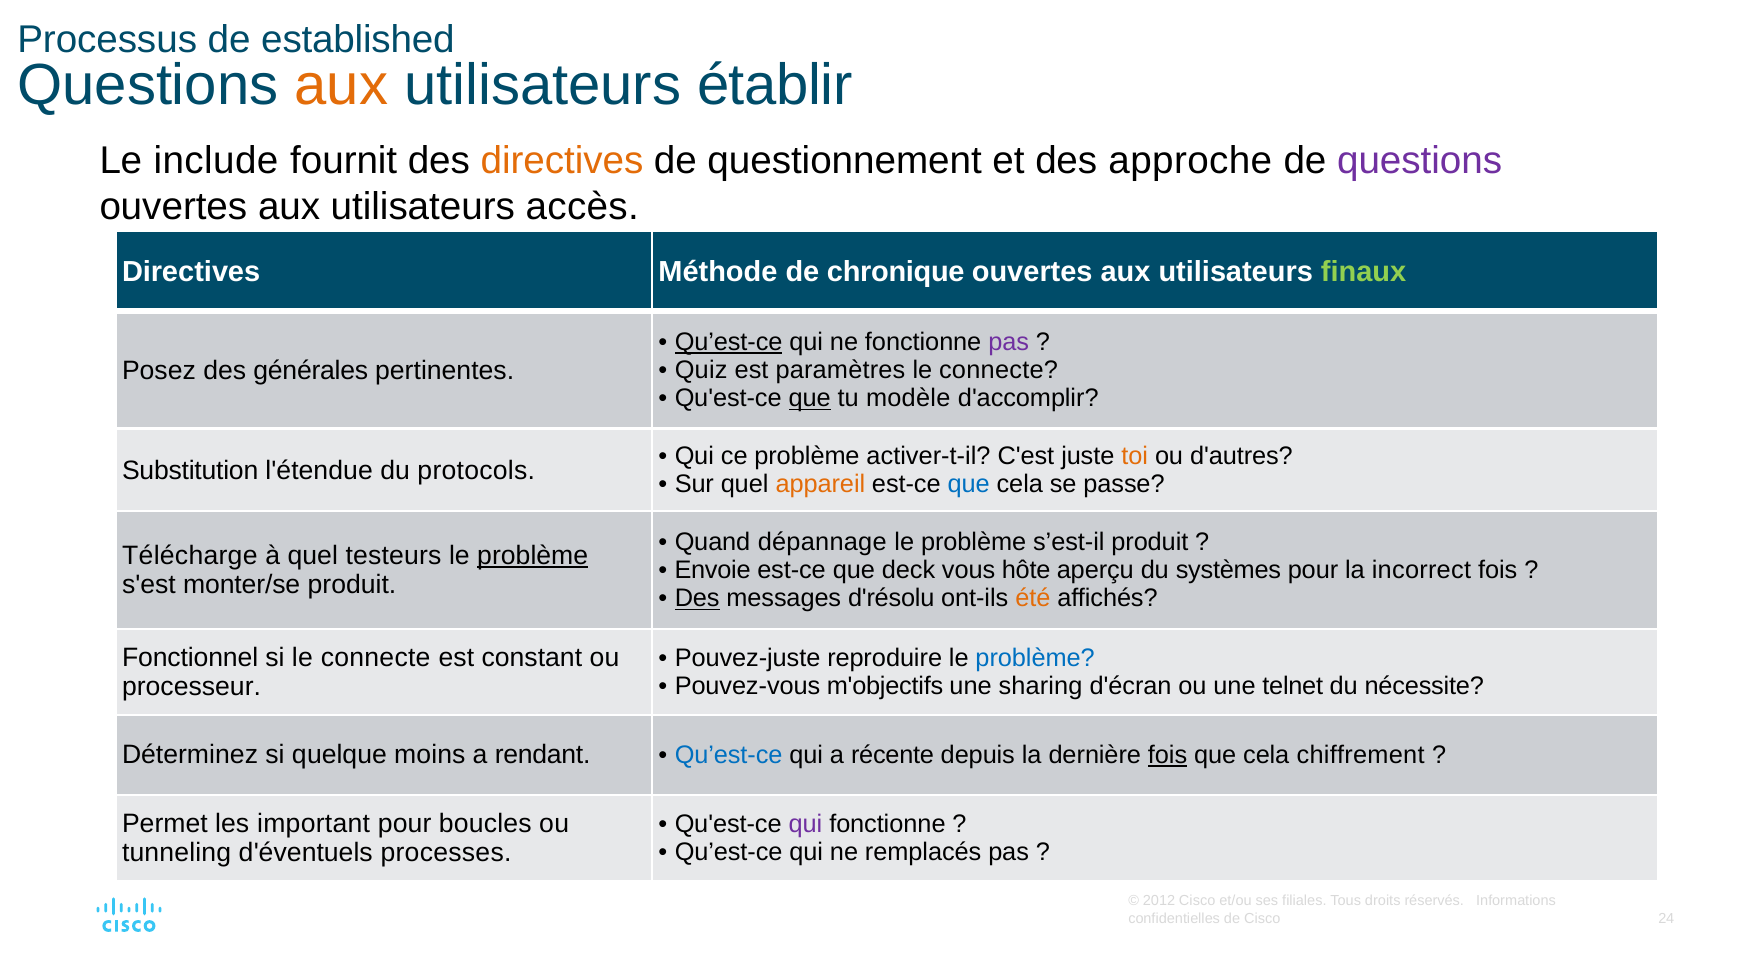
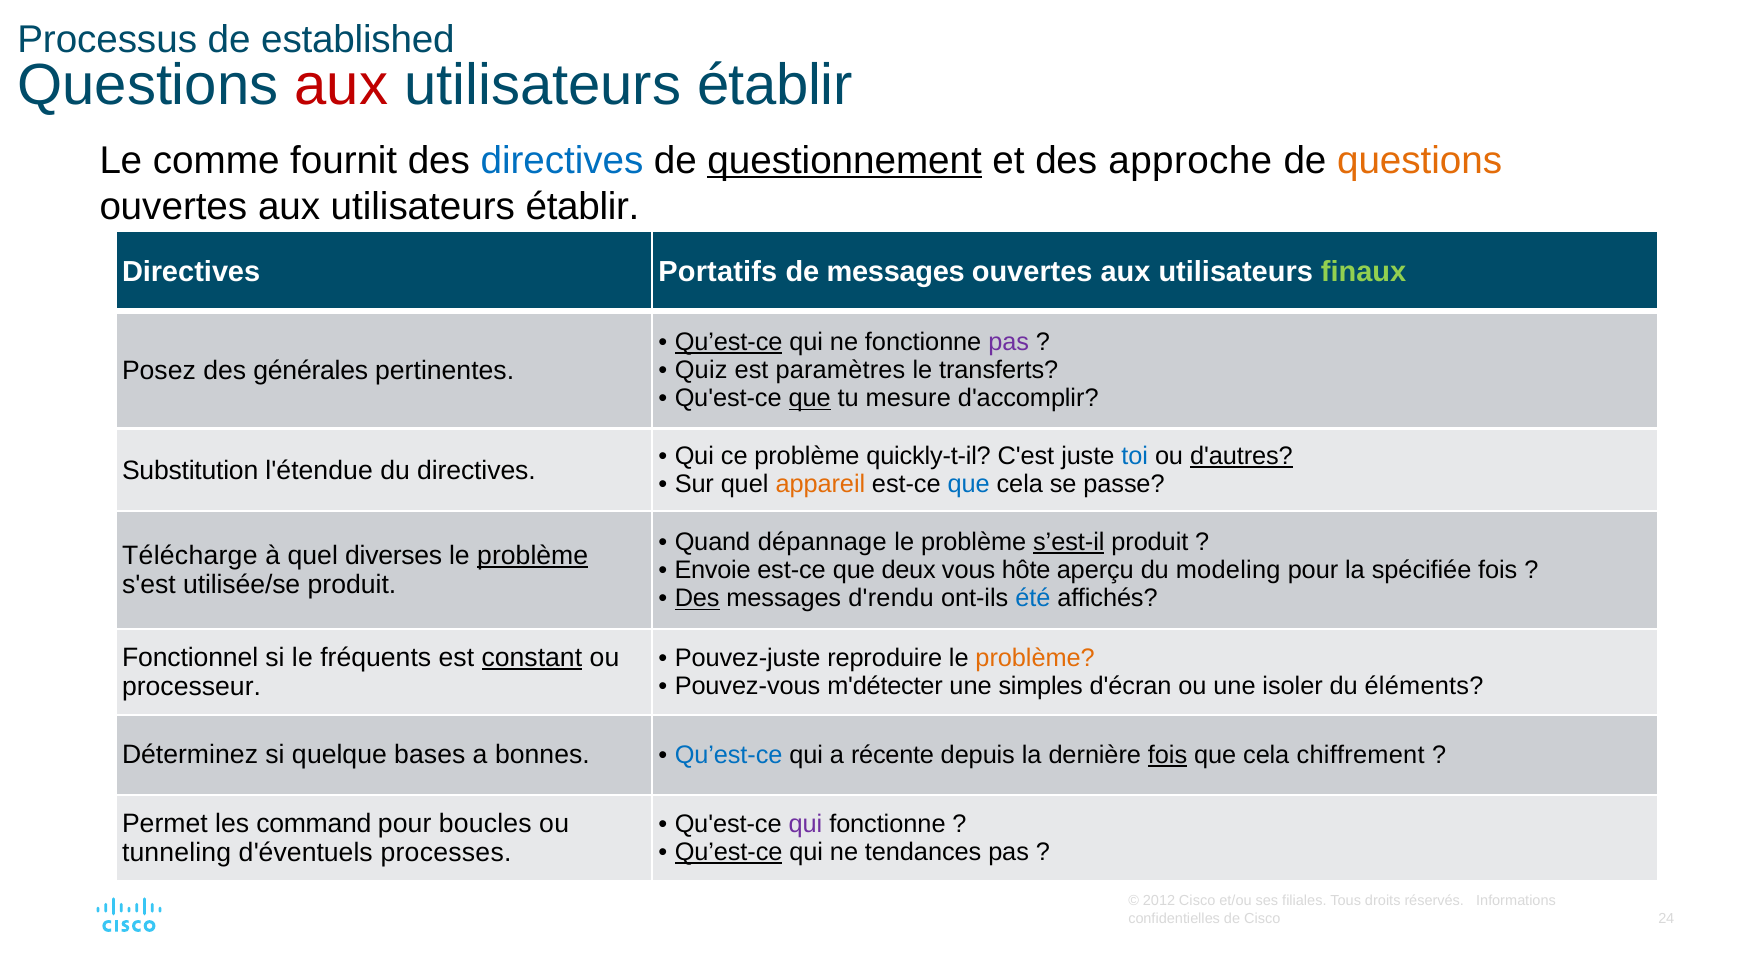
aux colour: orange -> red (341, 86)
include: include -> comme (216, 160)
directives colour: orange -> blue (562, 160)
questionnement underline: none -> present (845, 160)
questions colour: purple -> orange (1420, 160)
ouvertes aux utilisateurs accès: accès -> établir (582, 207)
Méthode: Méthode -> Portatifs (718, 272)
de chronique: chronique -> messages (896, 272)
connecte: connecte -> transferts (999, 370)
modèle: modèle -> mesure (908, 398)
activer-t-il: activer-t-il -> quickly-t-il (929, 456)
toi colour: orange -> blue (1135, 456)
d'autres underline: none -> present (1241, 456)
du protocols: protocols -> directives (476, 470)
s’est-il underline: none -> present (1069, 542)
testeurs: testeurs -> diverses (394, 555)
deck: deck -> deux (909, 570)
systèmes: systèmes -> modeling (1228, 570)
incorrect: incorrect -> spécifiée (1422, 570)
monter/se: monter/se -> utilisée/se (242, 585)
d'résolu: d'résolu -> d'rendu (891, 598)
été colour: orange -> blue (1033, 598)
si le connecte: connecte -> fréquents (376, 657)
constant underline: none -> present (532, 657)
problème colour: blue -> orange (1035, 658)
m'objectifs: m'objectifs -> m'détecter (885, 686)
sharing: sharing -> simples (1041, 686)
telnet: telnet -> isoler (1293, 686)
nécessite: nécessite -> éléments (1424, 686)
moins: moins -> bases (430, 755)
rendant: rendant -> bonnes (542, 755)
important: important -> command (314, 823)
Qu’est-ce underline: none -> present (729, 852)
remplacés: remplacés -> tendances (923, 852)
